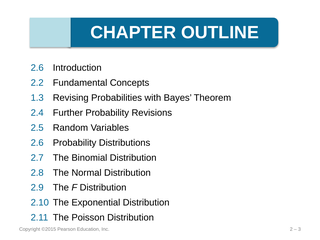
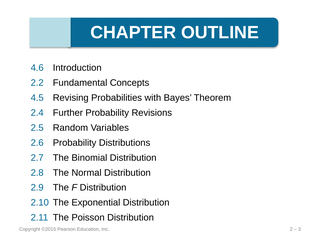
2.6: 2.6 -> 4.6 (37, 68)
1.3: 1.3 -> 4.5 (37, 98)
